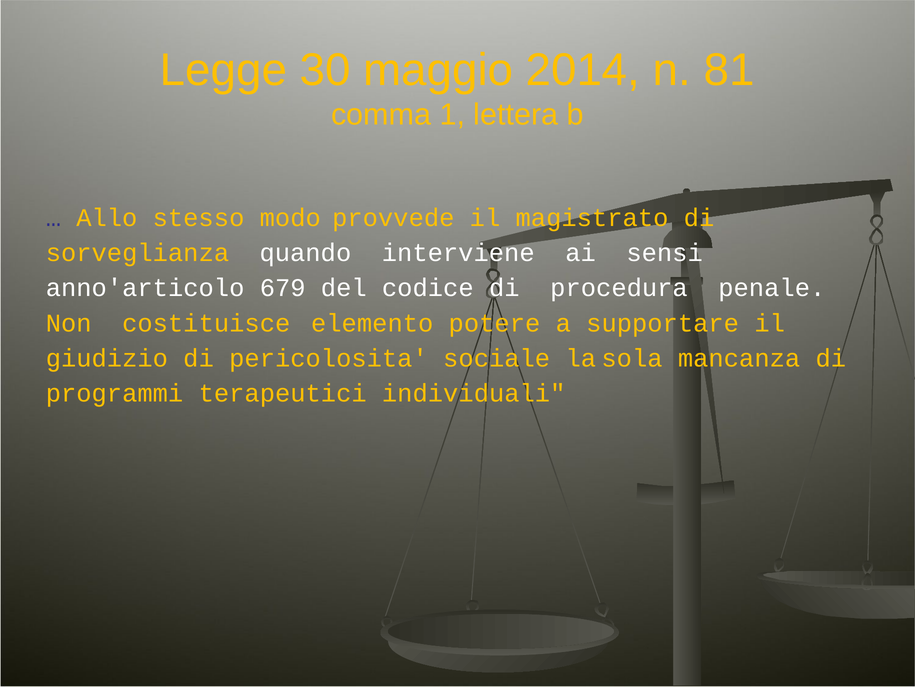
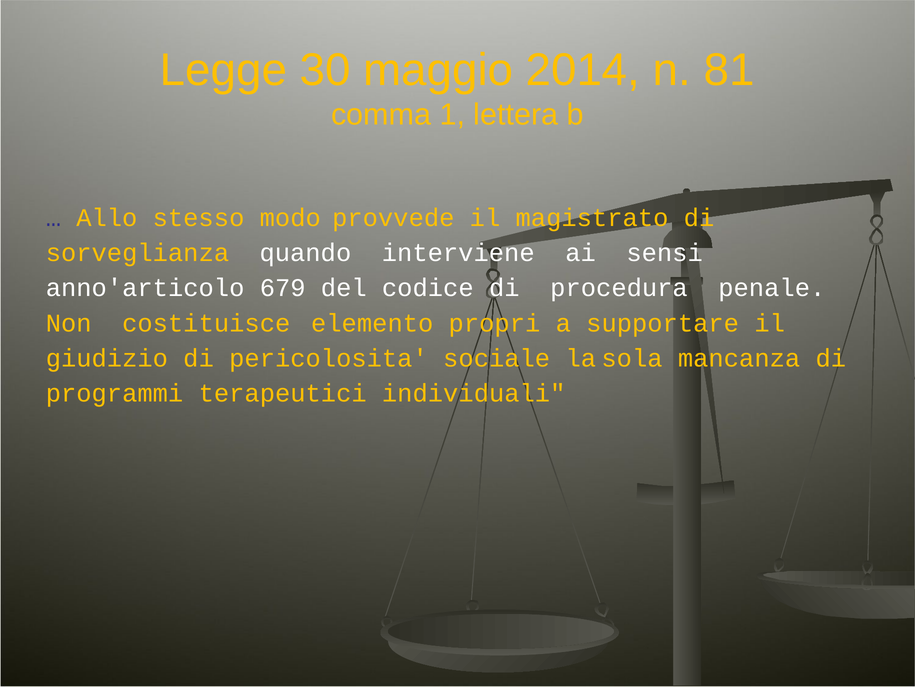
potere: potere -> propri (494, 323)
